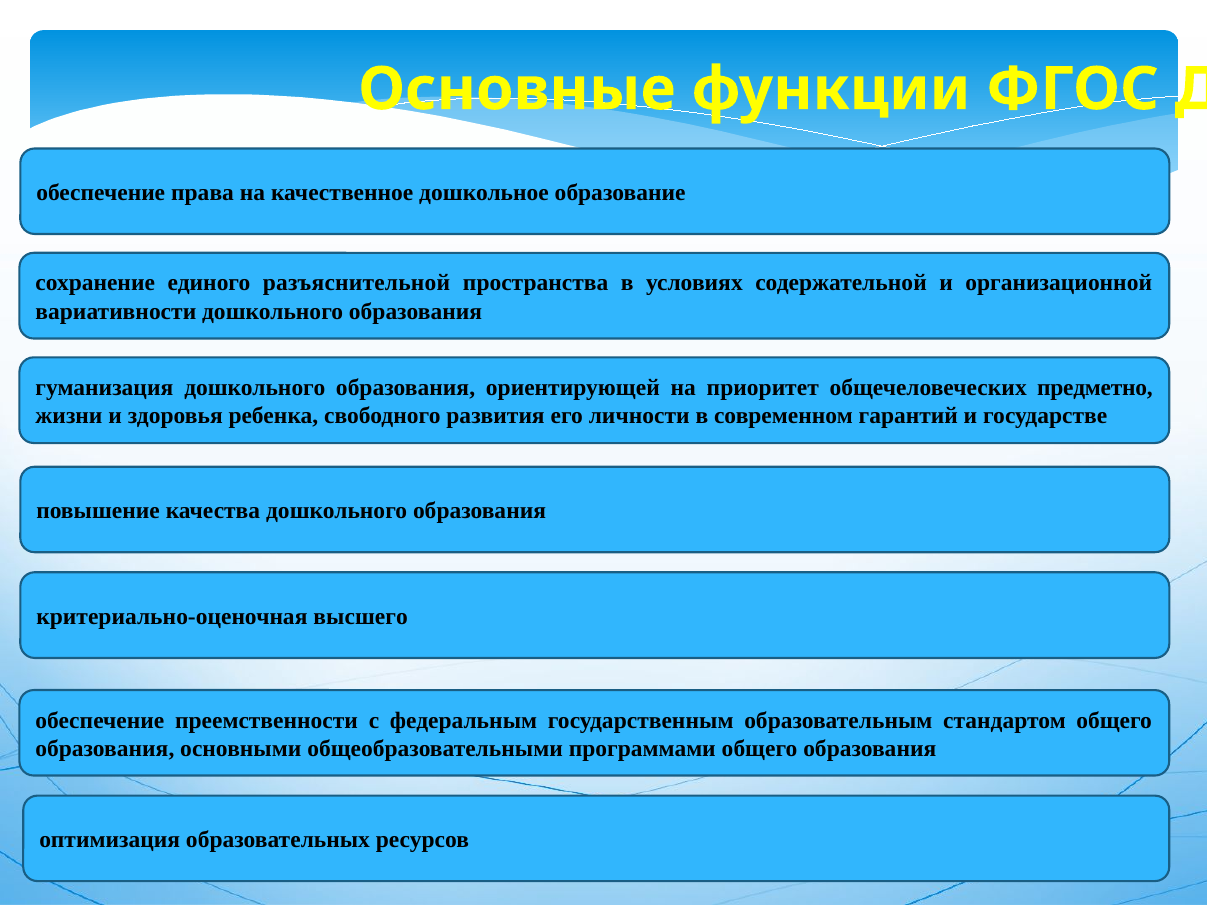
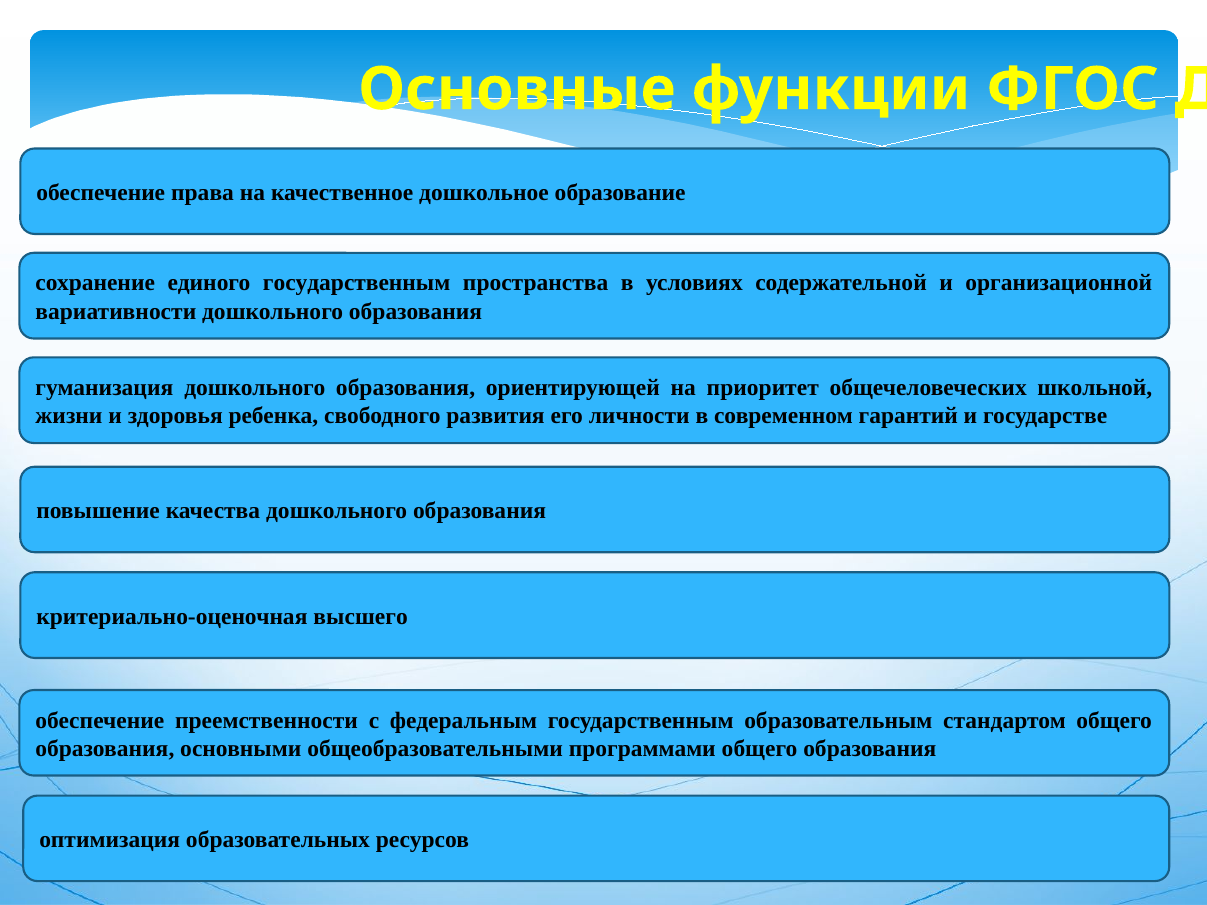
единого разъяснительной: разъяснительной -> государственным (357, 283)
предметно: предметно -> школьной (1095, 388)
